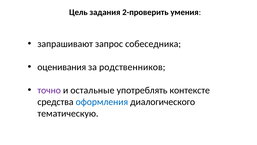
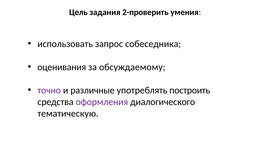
запрашивают: запрашивают -> использовать (65, 44)
родственников: родственников -> обсуждаемому (132, 67)
остальные: остальные -> различные (93, 90)
контексте: контексте -> построить (190, 90)
оформления colour: blue -> purple (102, 102)
